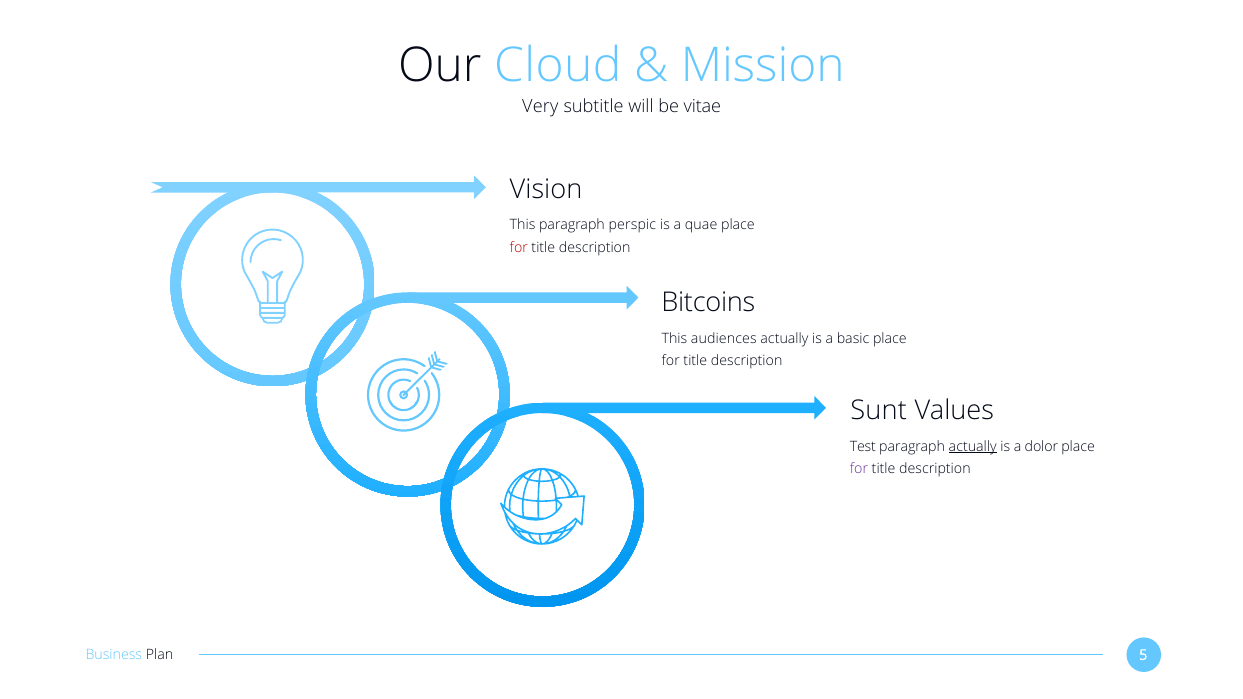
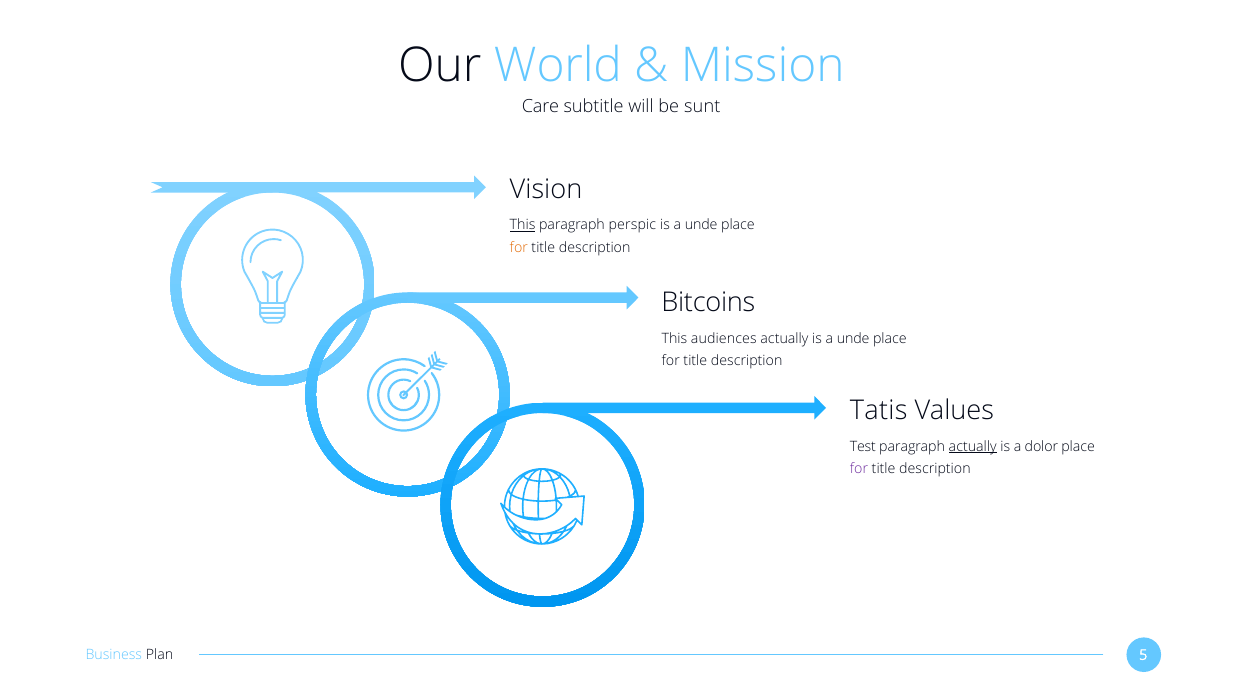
Cloud: Cloud -> World (558, 66)
Very: Very -> Care (540, 107)
vitae: vitae -> sunt (702, 107)
This underline: none -> present (523, 225)
quae: quae -> unde (701, 225)
for colour: red -> orange (519, 248)
actually is a basic: basic -> unde (853, 339)
Sunt: Sunt -> Tatis (879, 411)
